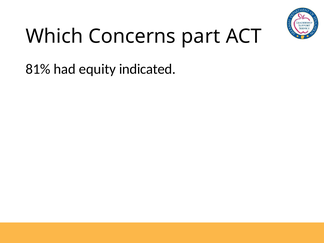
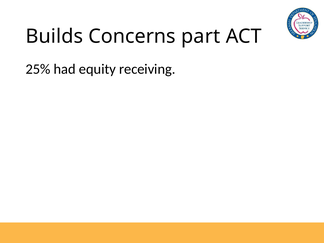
Which: Which -> Builds (54, 36)
81%: 81% -> 25% (38, 69)
indicated: indicated -> receiving (147, 69)
